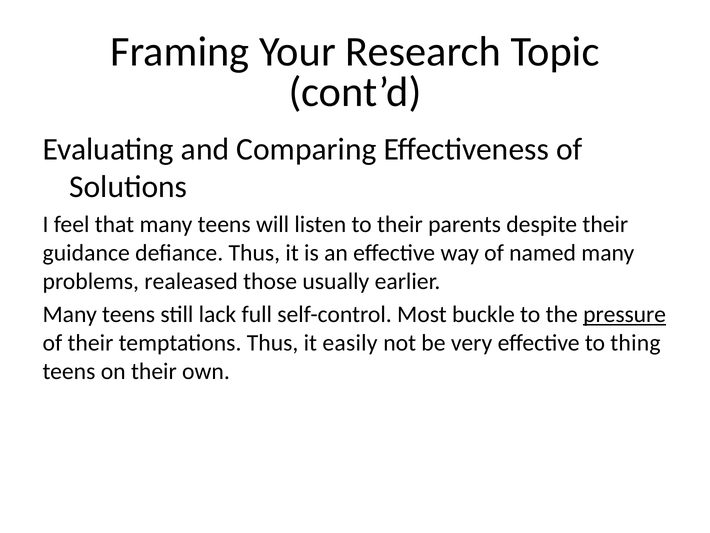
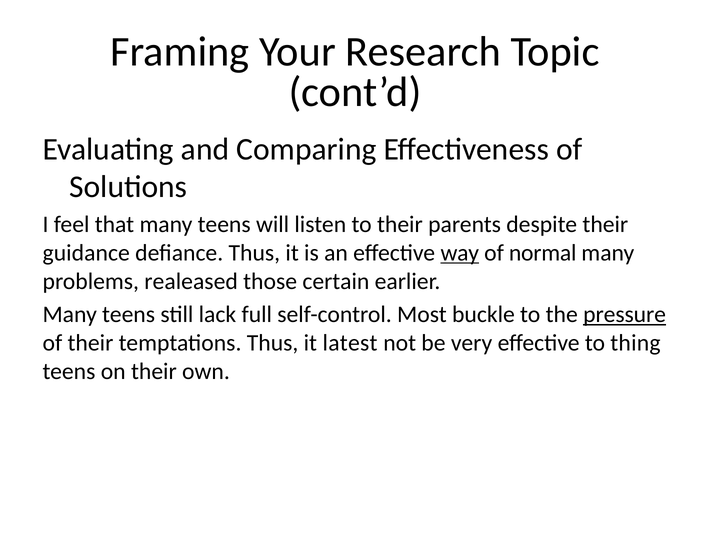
way underline: none -> present (460, 253)
named: named -> normal (543, 253)
usually: usually -> certain (336, 281)
easily: easily -> latest (350, 342)
